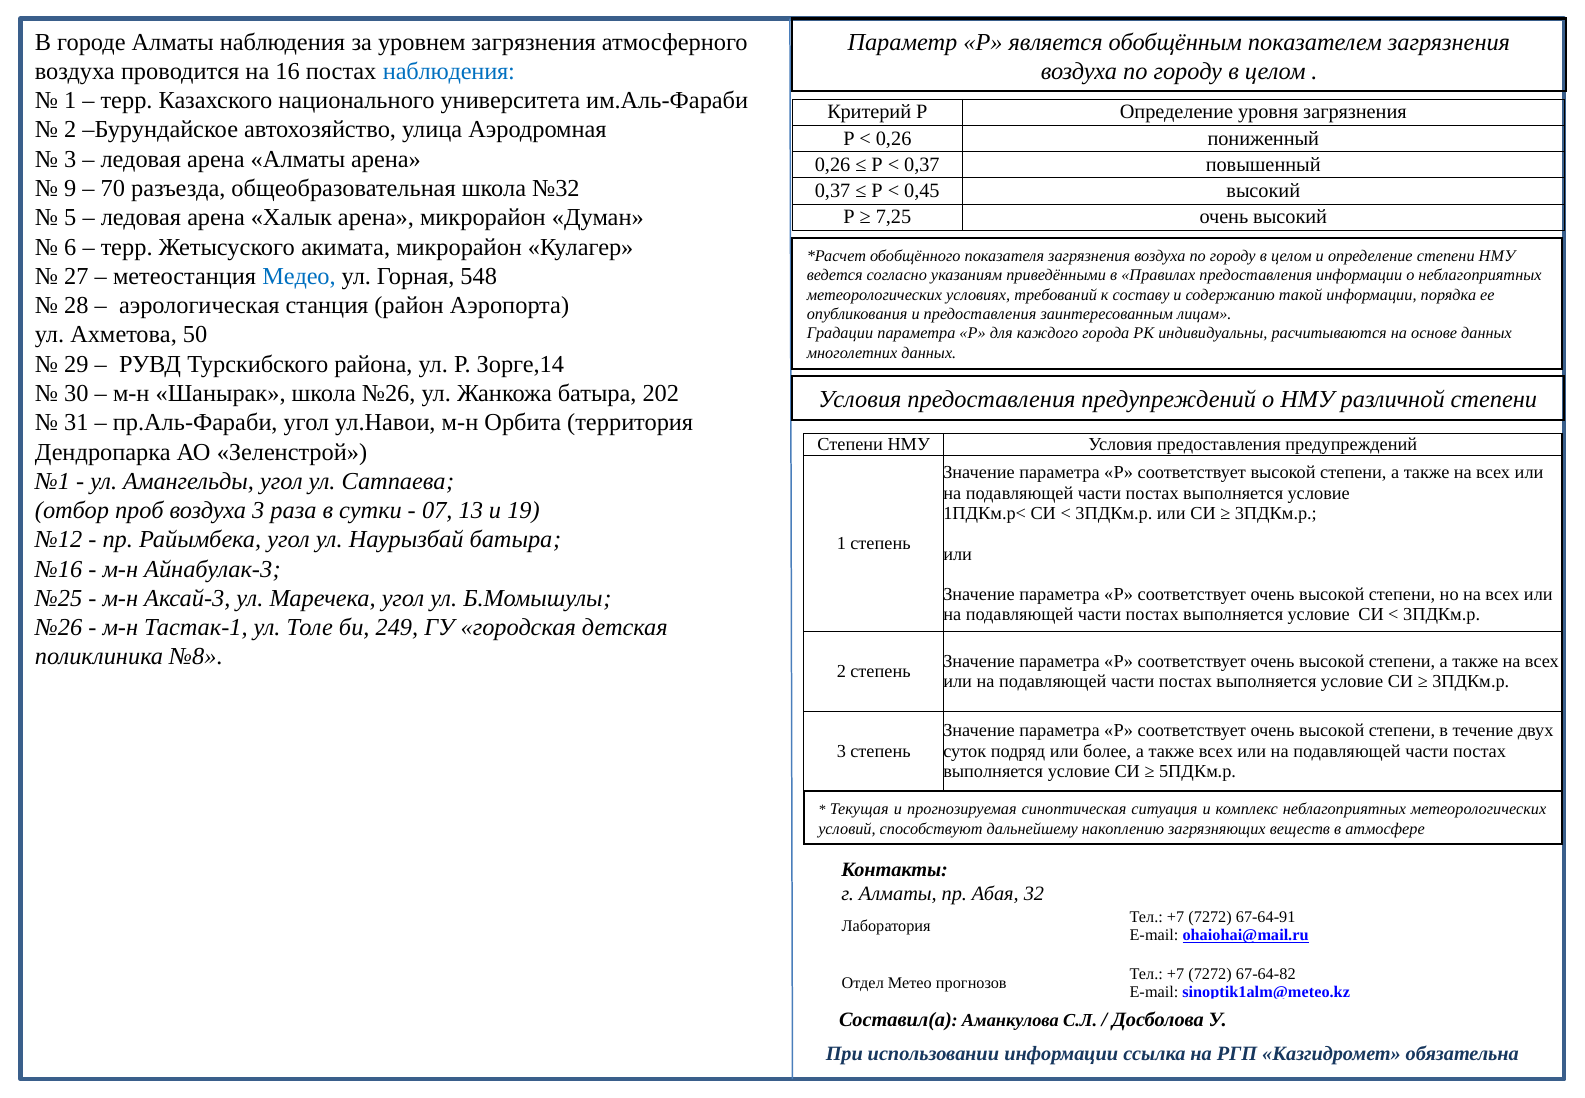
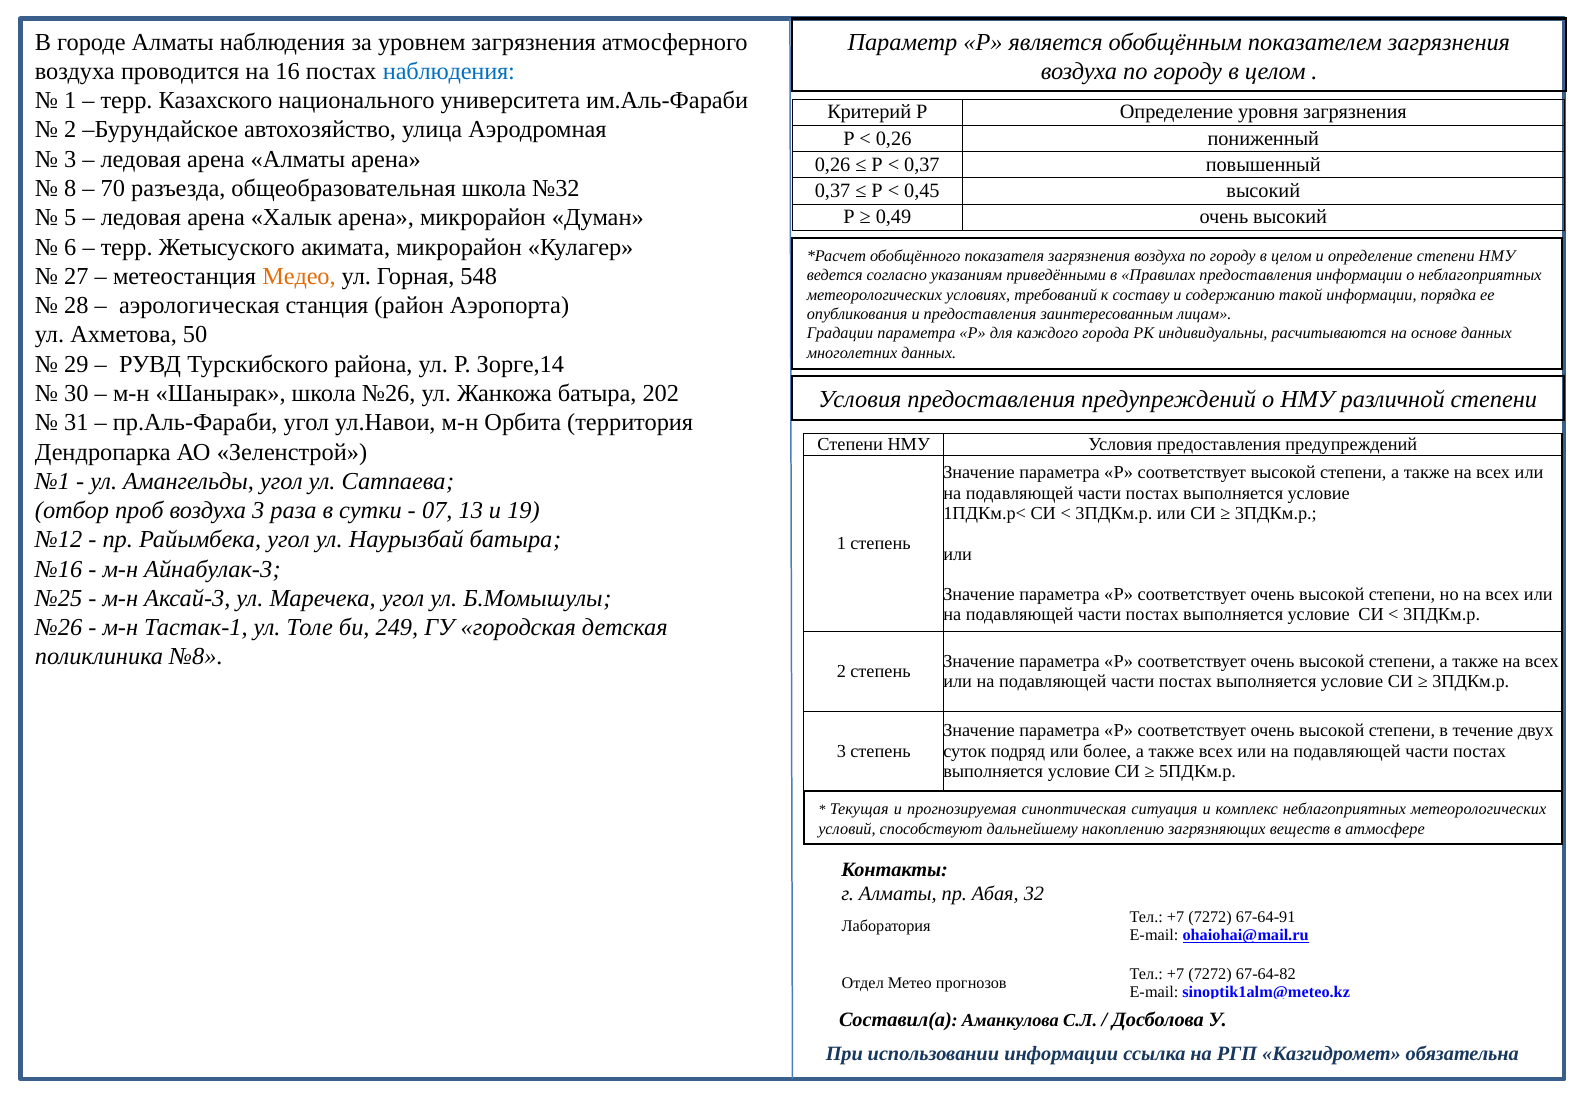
9: 9 -> 8 (70, 188)
7,25: 7,25 -> 0,49 (894, 217)
Медео colour: blue -> orange (299, 276)
